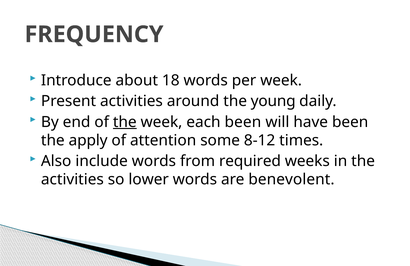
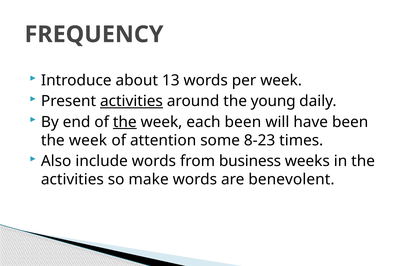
18: 18 -> 13 (171, 81)
activities underline: none -> present (131, 101)
apply: apply -> week (88, 141)
8-12: 8-12 -> 8-23 (260, 141)
required: required -> business (250, 161)
lower: lower -> make (149, 180)
